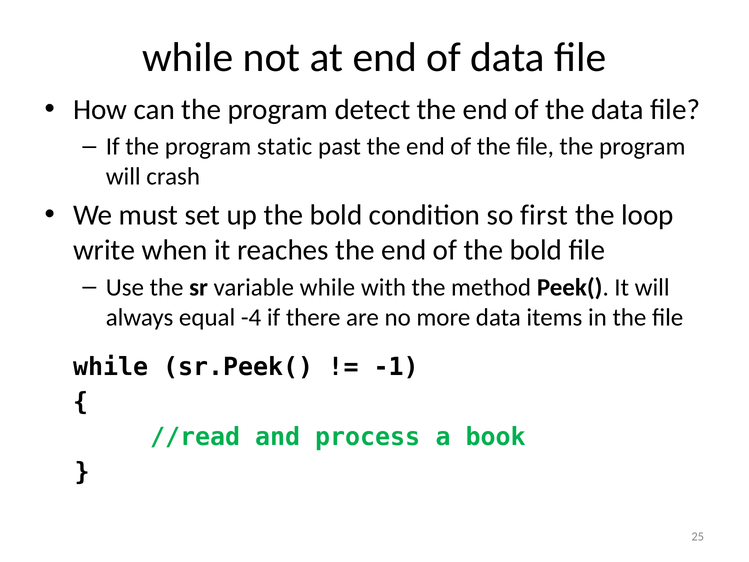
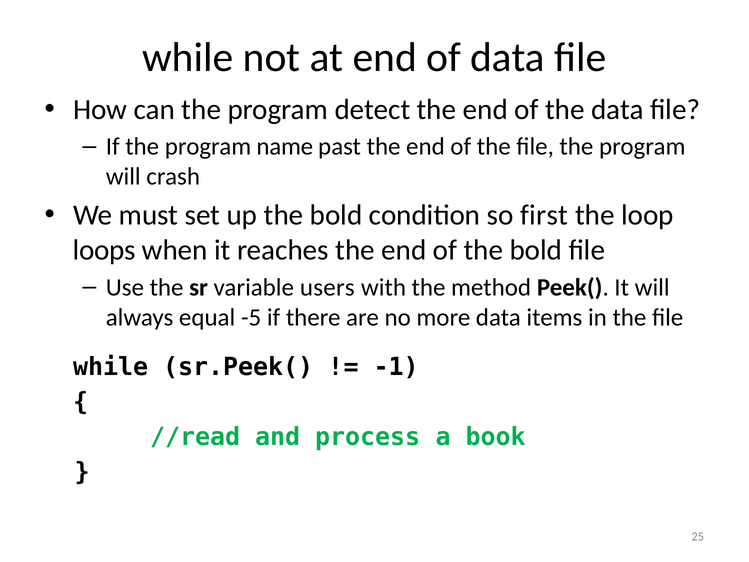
static: static -> name (285, 147)
write: write -> loops (104, 250)
variable while: while -> users (327, 287)
-4: -4 -> -5 (251, 317)
